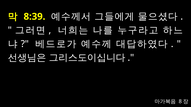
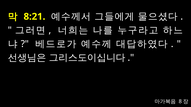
8:39: 8:39 -> 8:21 (34, 17)
